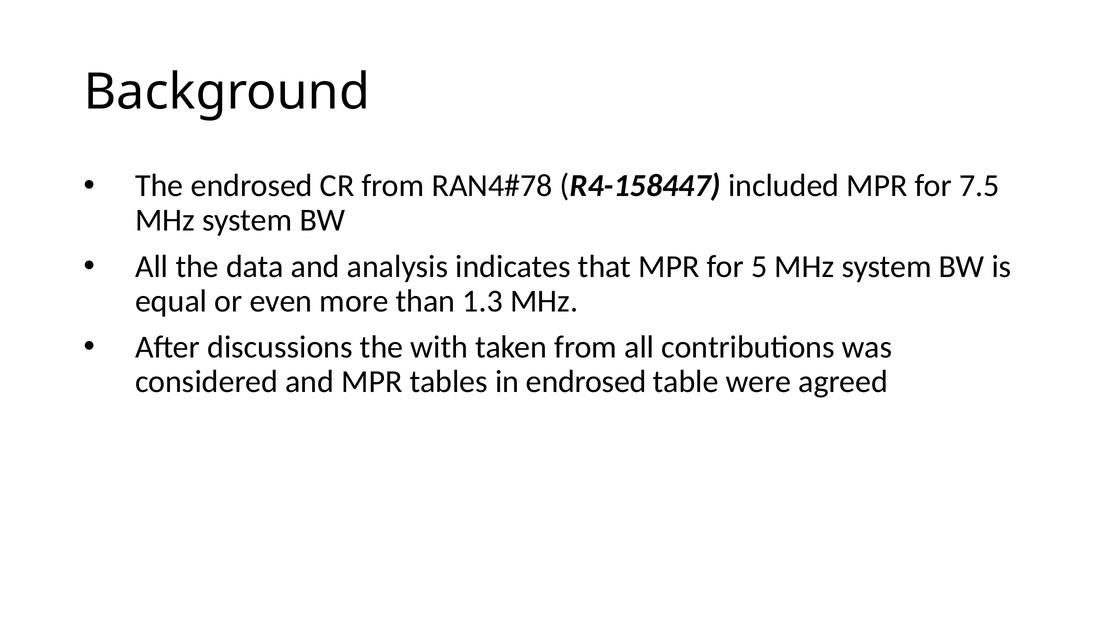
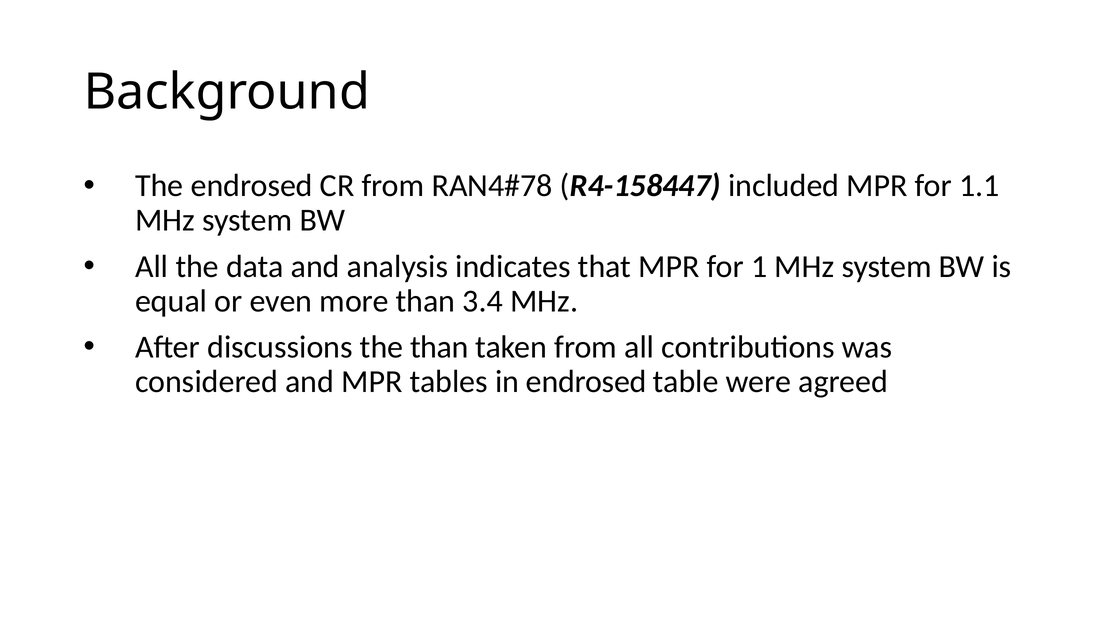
7.5: 7.5 -> 1.1 (979, 186)
5: 5 -> 1 (759, 266)
1.3: 1.3 -> 3.4 (483, 301)
the with: with -> than (439, 347)
